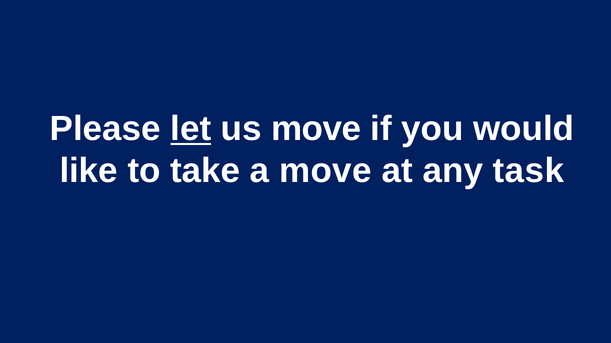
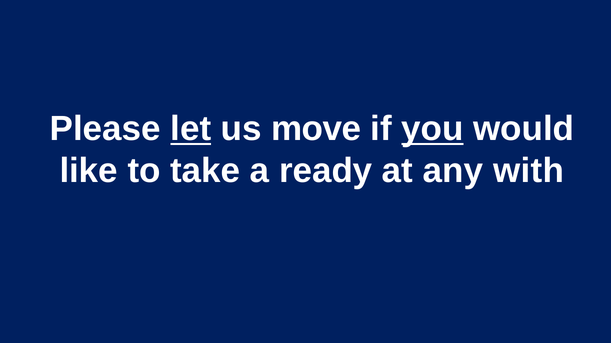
you underline: none -> present (432, 129)
a move: move -> ready (326, 171)
task: task -> with (529, 171)
